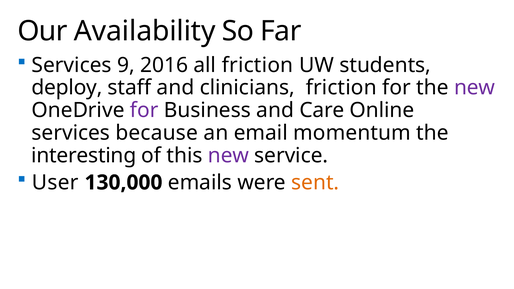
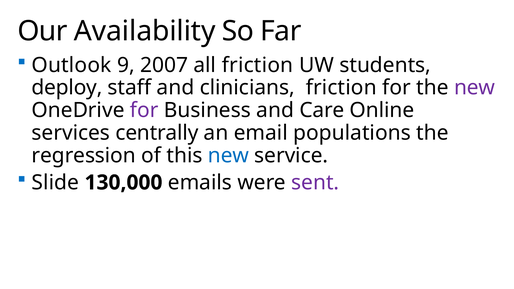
Services: Services -> Outlook (72, 65)
2016: 2016 -> 2007 (164, 65)
because: because -> centrally (157, 133)
momentum: momentum -> populations (352, 133)
interesting: interesting -> regression (84, 156)
new colour: purple -> blue (228, 156)
User: User -> Slide (55, 183)
sent colour: orange -> purple (315, 183)
